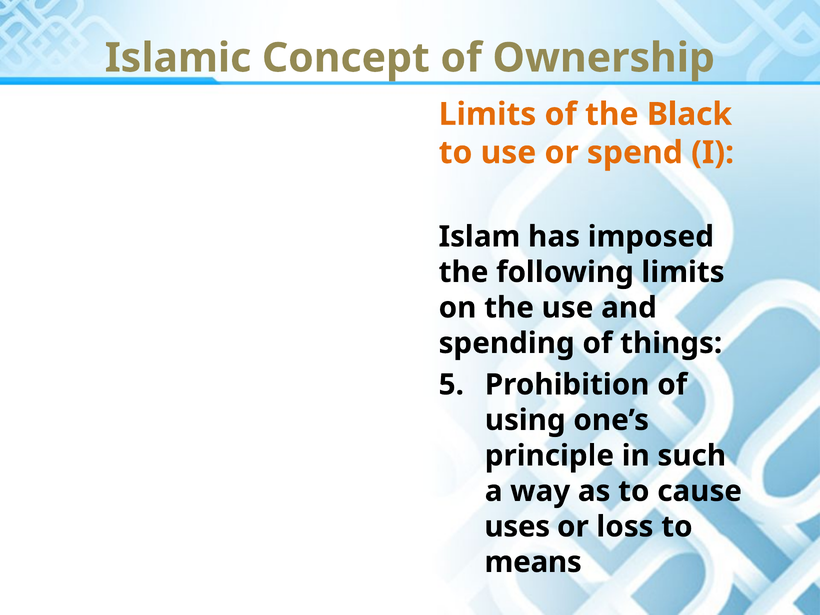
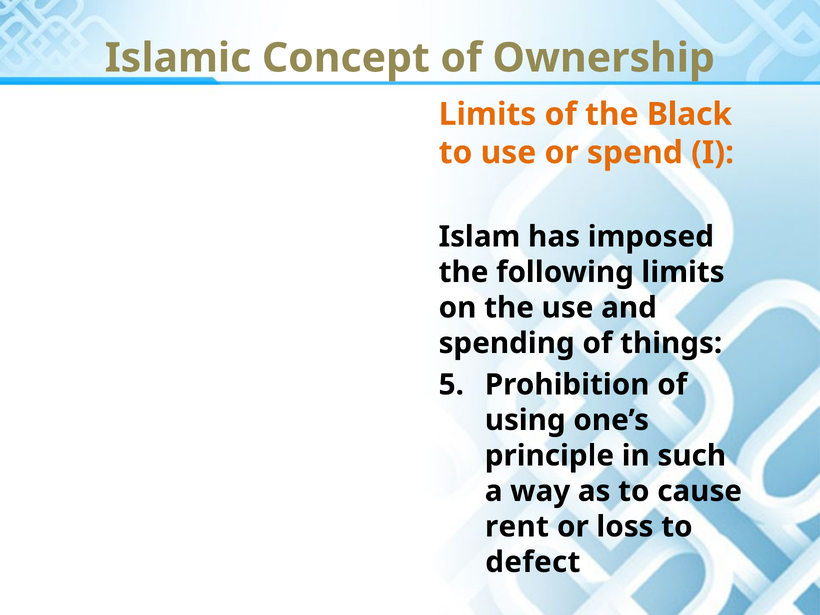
uses: uses -> rent (517, 527)
means: means -> defect (533, 562)
